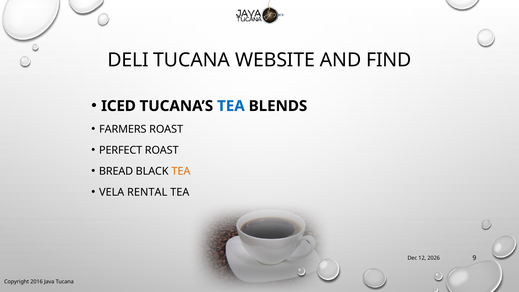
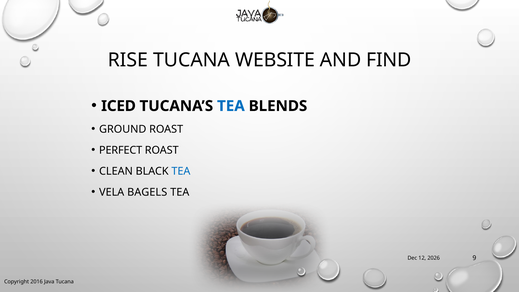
DELI: DELI -> RISE (128, 60)
FARMERS: FARMERS -> GROUND (123, 129)
BREAD: BREAD -> CLEAN (116, 171)
TEA colour: orange -> blue (181, 171)
RENTAL: RENTAL -> BAGELS (147, 192)
